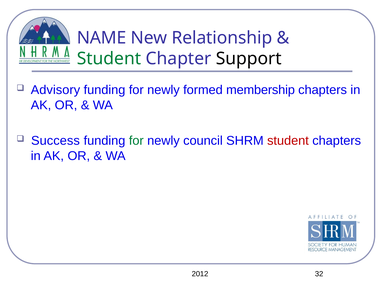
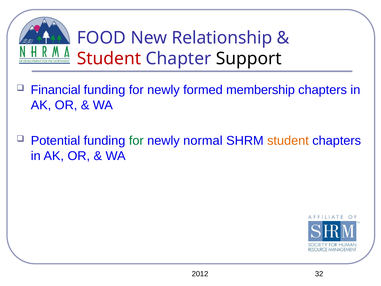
NAME: NAME -> FOOD (101, 38)
Student colour: green -> red (109, 59)
Advisory: Advisory -> Financial (56, 90)
Success: Success -> Potential (56, 141)
council: council -> normal (203, 141)
student colour: red -> orange (288, 141)
